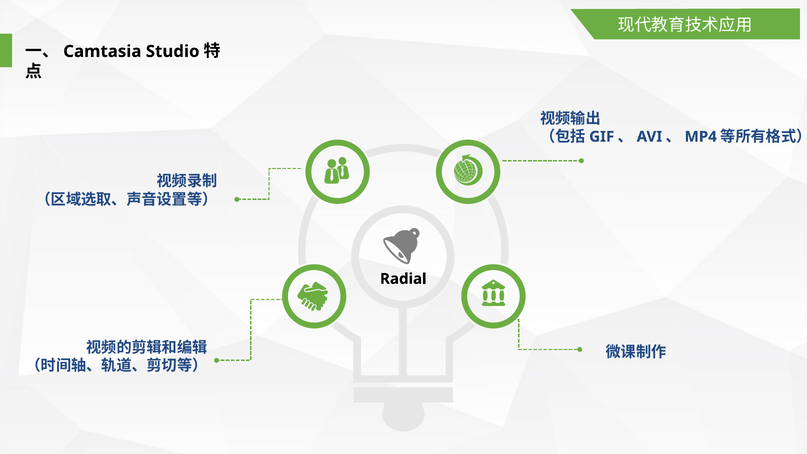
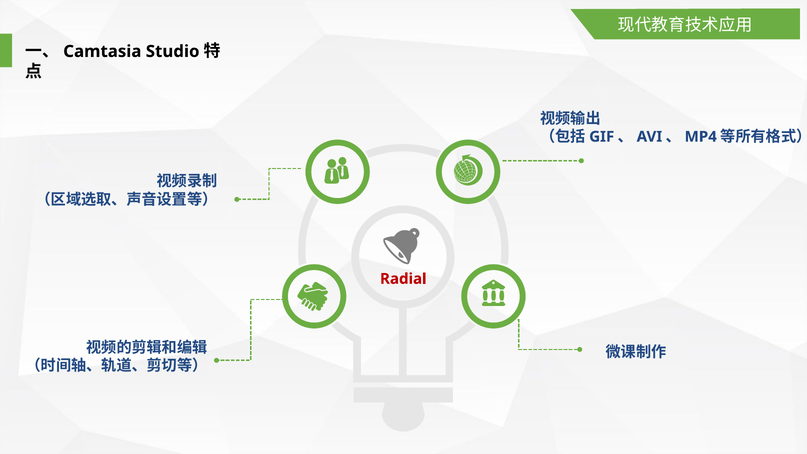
Radial colour: black -> red (403, 279)
